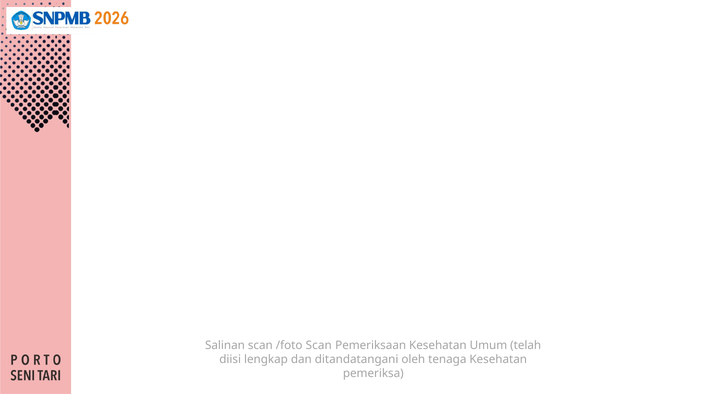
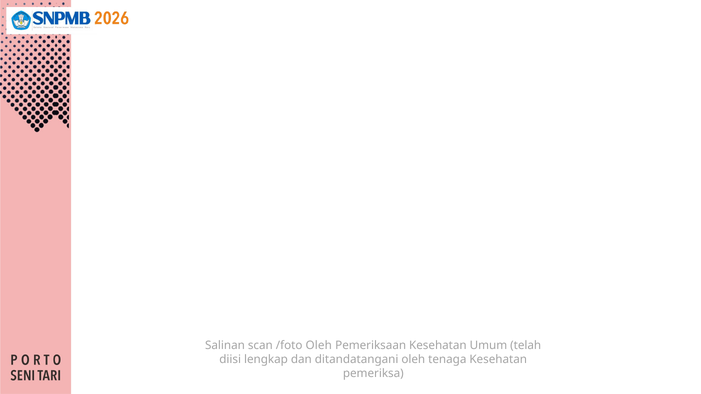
/foto Scan: Scan -> Oleh (319, 346)
